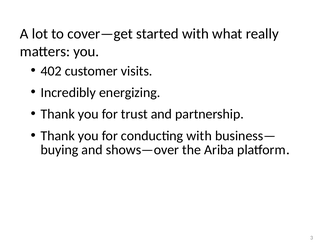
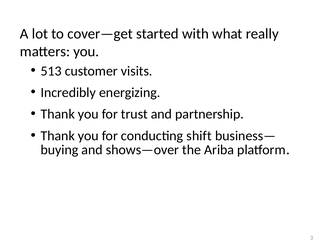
402: 402 -> 513 (51, 71)
conducting with: with -> shift (199, 136)
